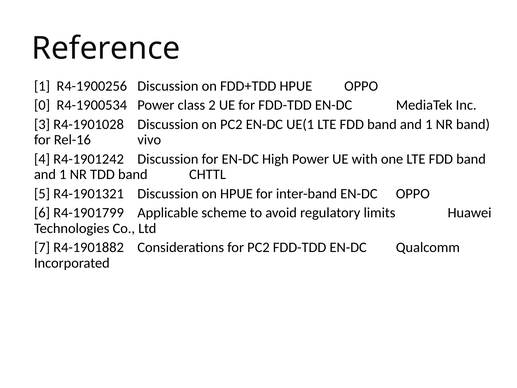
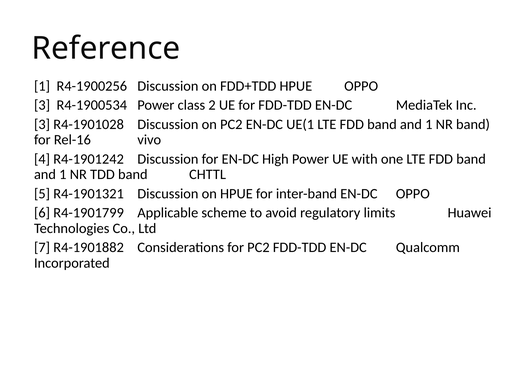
0: 0 -> 3 (42, 105)
